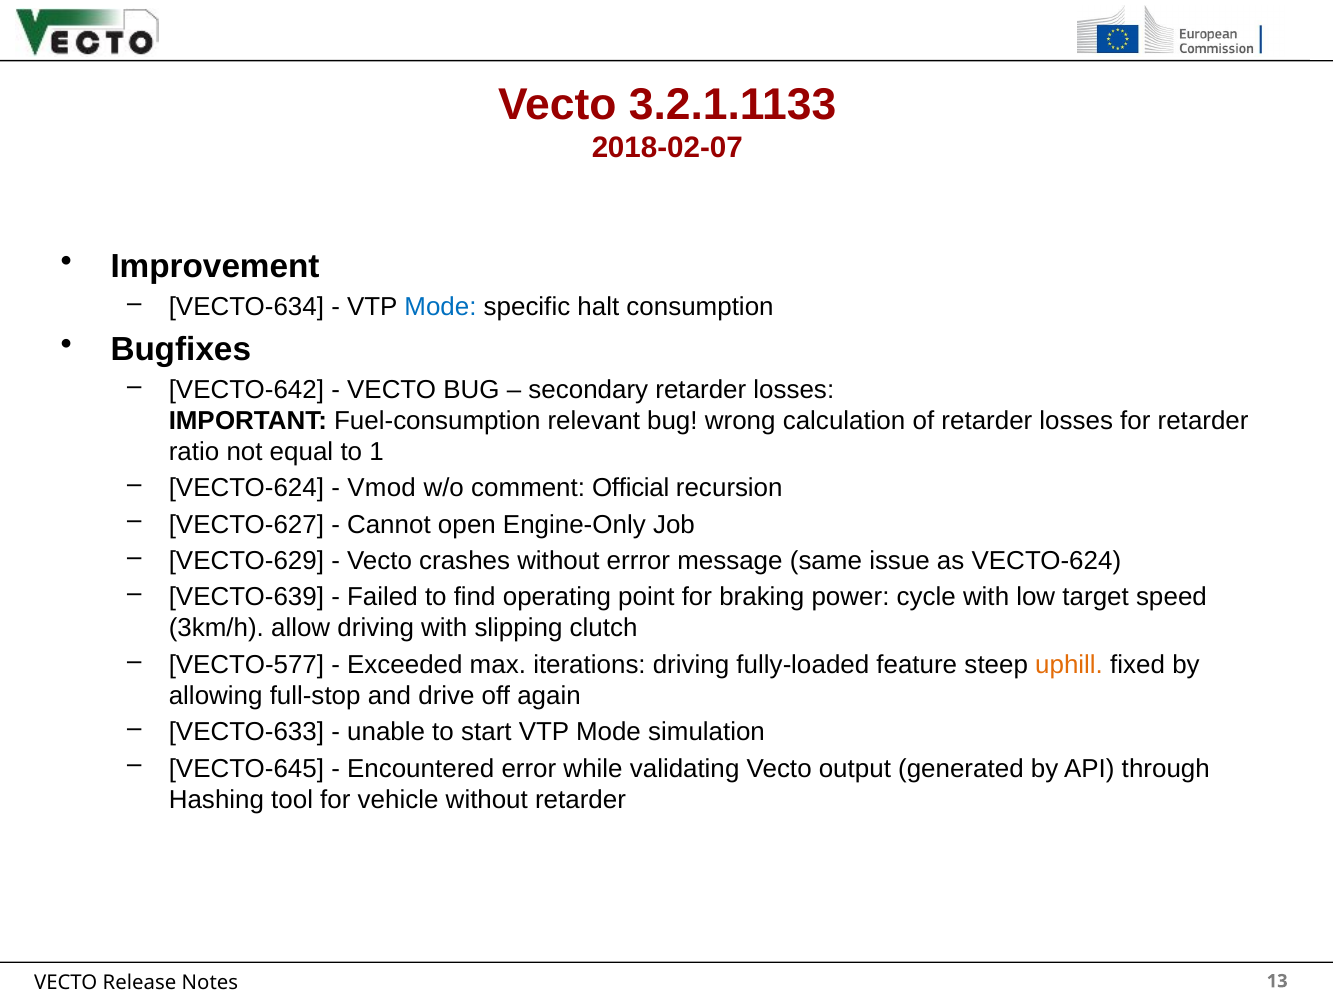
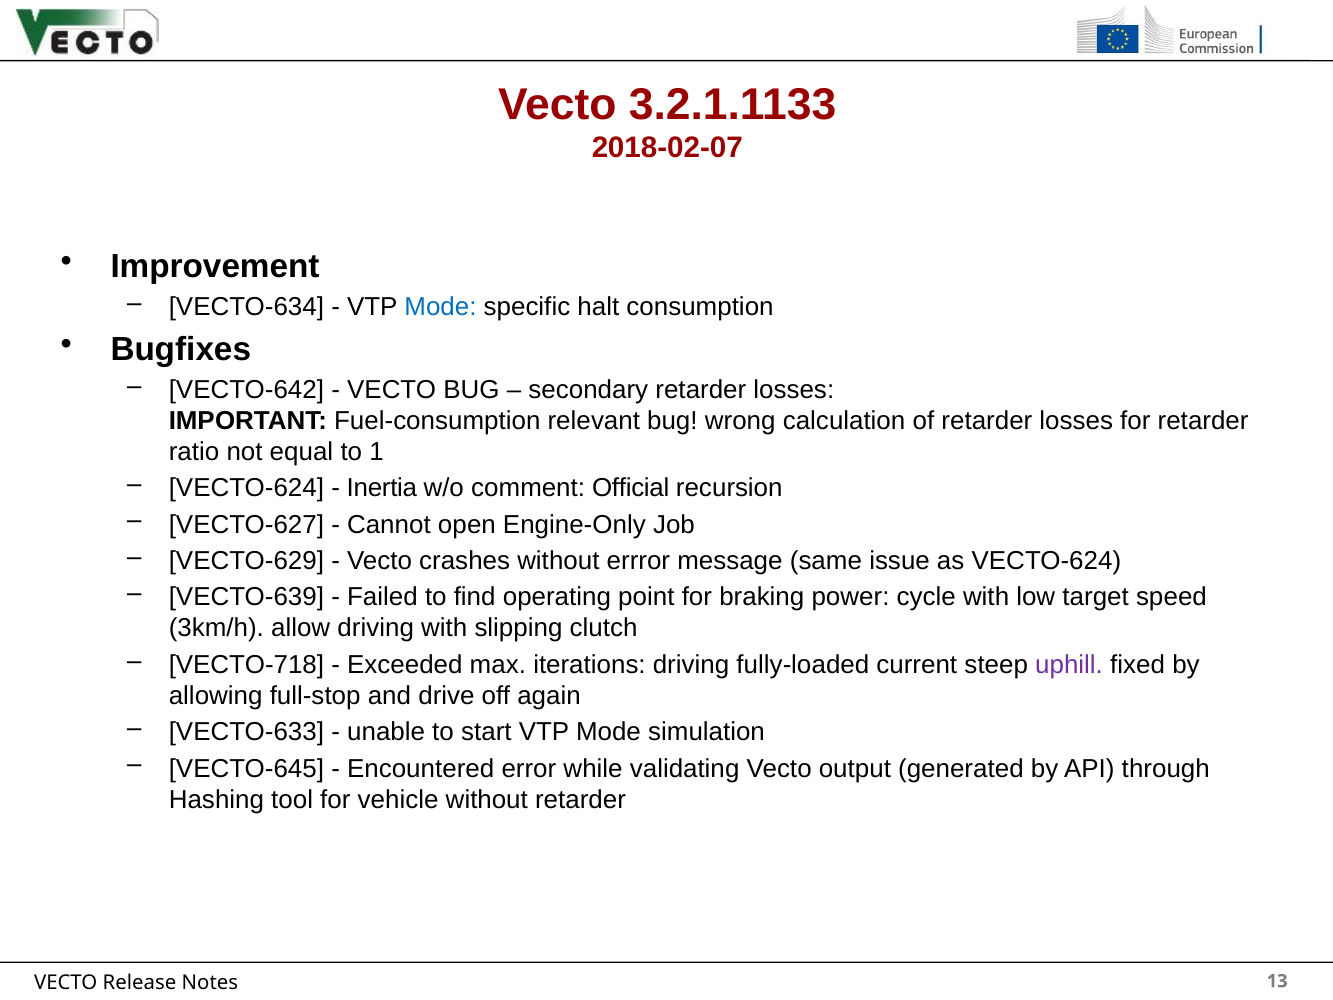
Vmod: Vmod -> Inertia (382, 488)
VECTO-577: VECTO-577 -> VECTO-718 (246, 665)
feature: feature -> current (917, 665)
uphill colour: orange -> purple (1069, 665)
